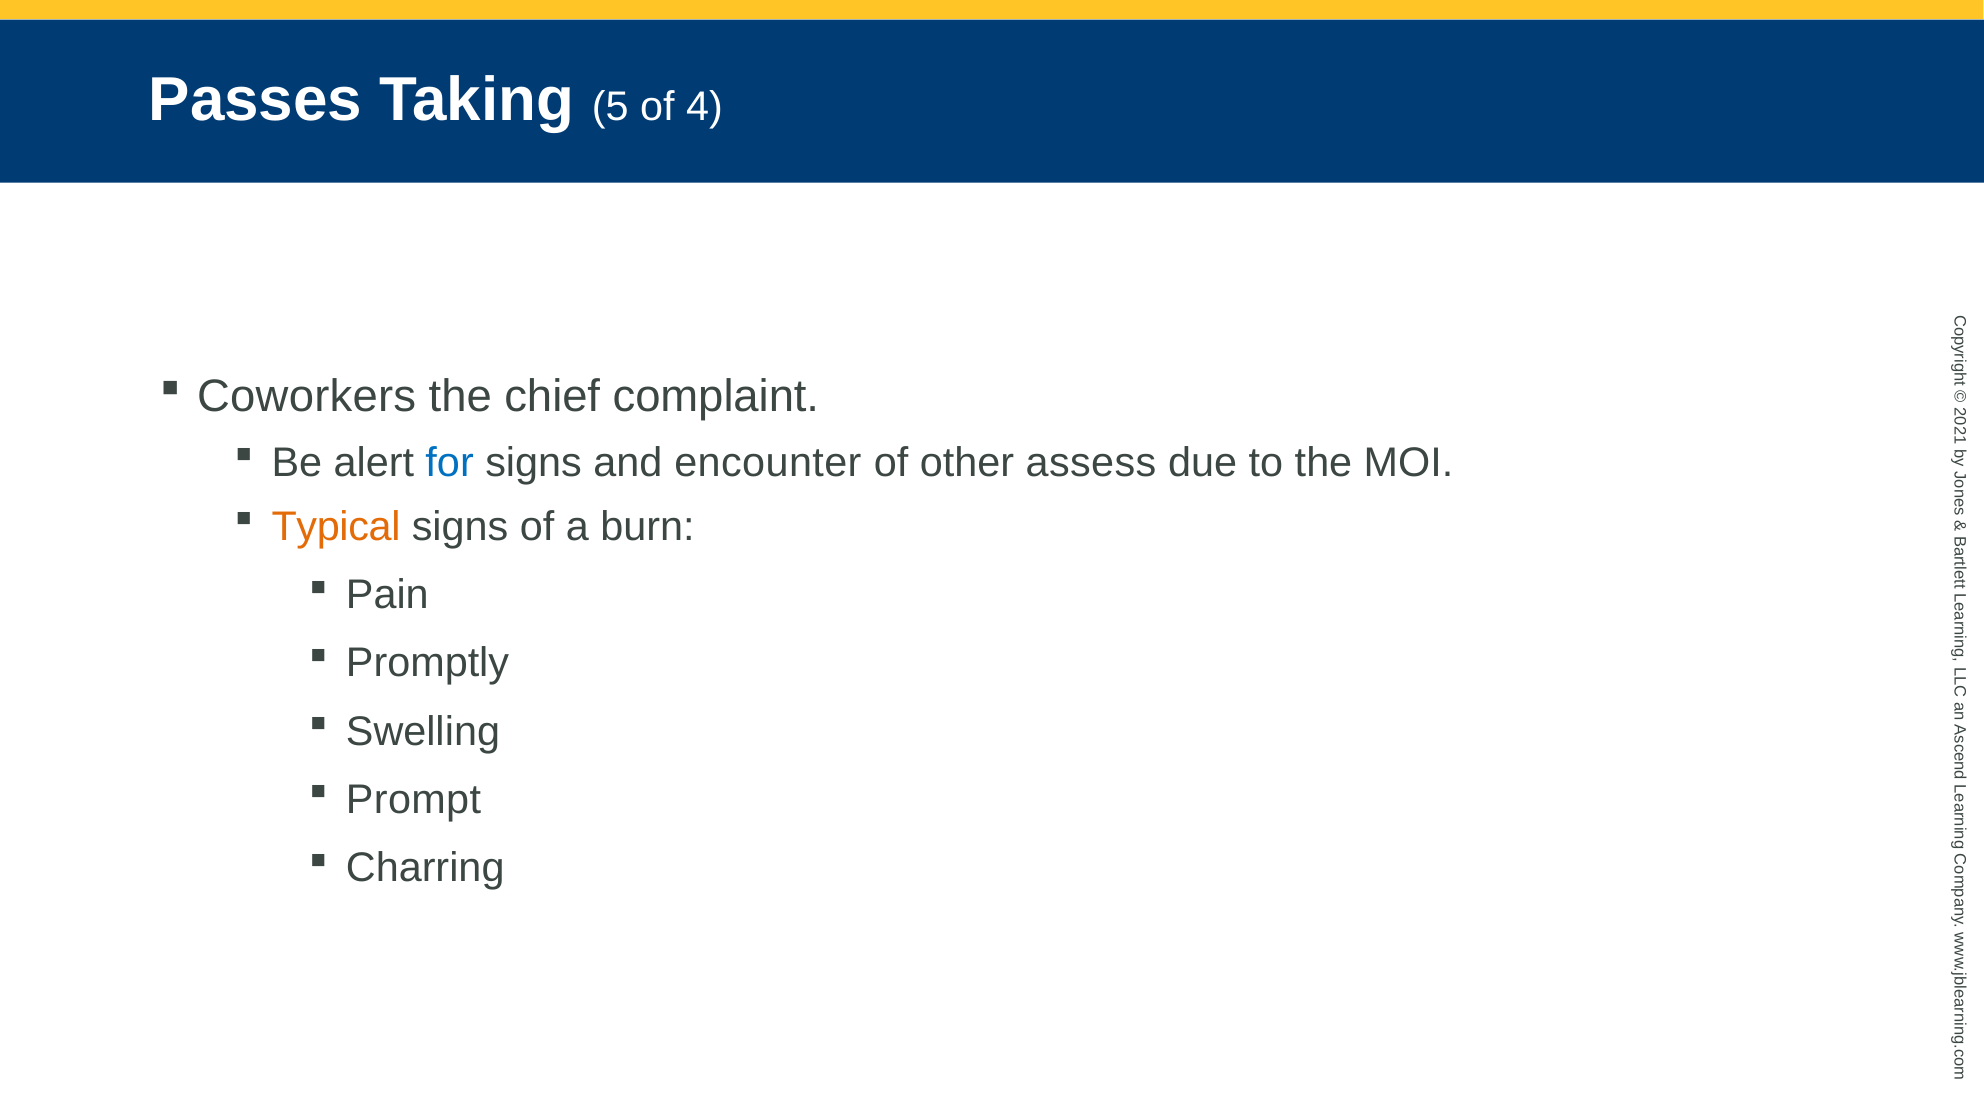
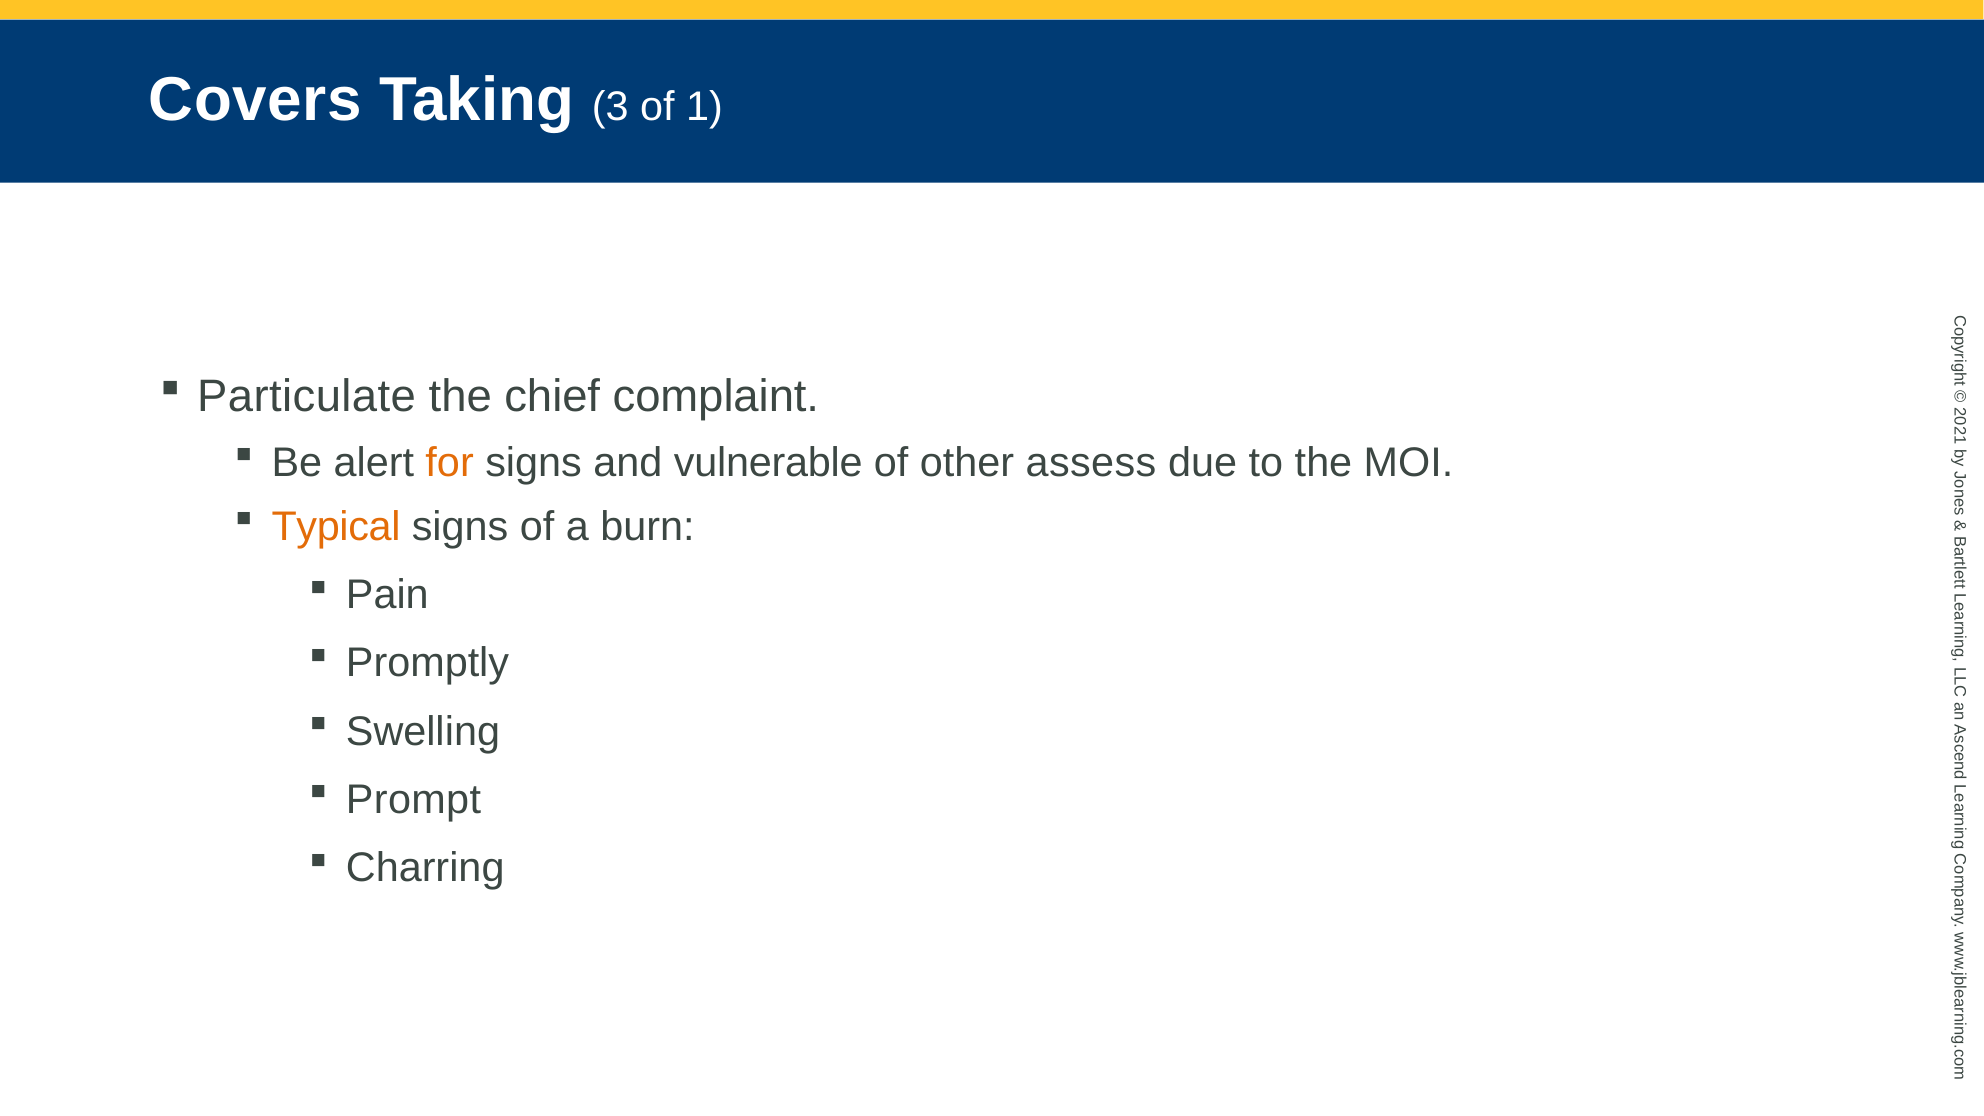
Passes: Passes -> Covers (255, 100)
5: 5 -> 3 (610, 107)
of 4: 4 -> 1 (704, 107)
Coworkers: Coworkers -> Particulate (307, 396)
for colour: blue -> orange (450, 463)
encounter: encounter -> vulnerable (768, 463)
